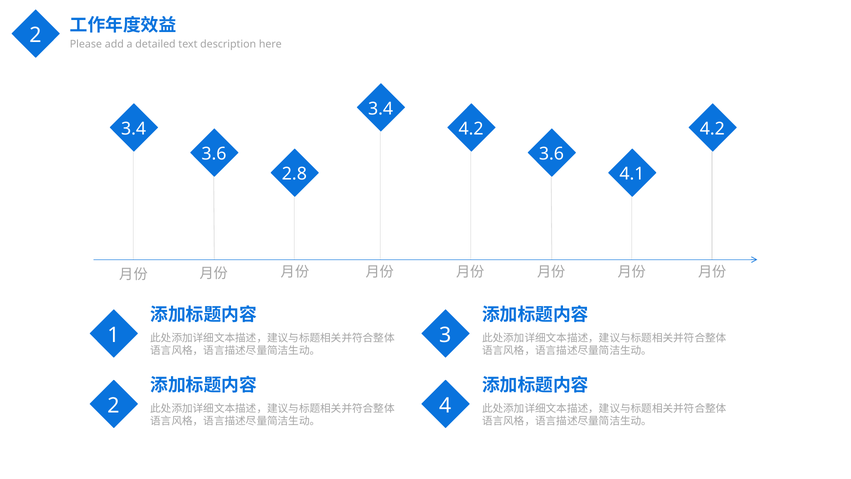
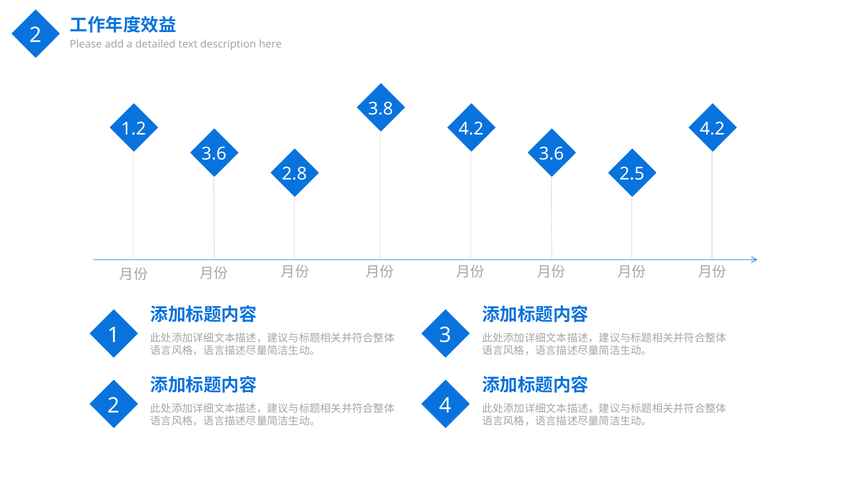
3.4: 3.4 -> 3.8 (381, 109)
3.4: 3.4 -> 1.2 (134, 129)
4.1: 4.1 -> 2.5 (632, 174)
